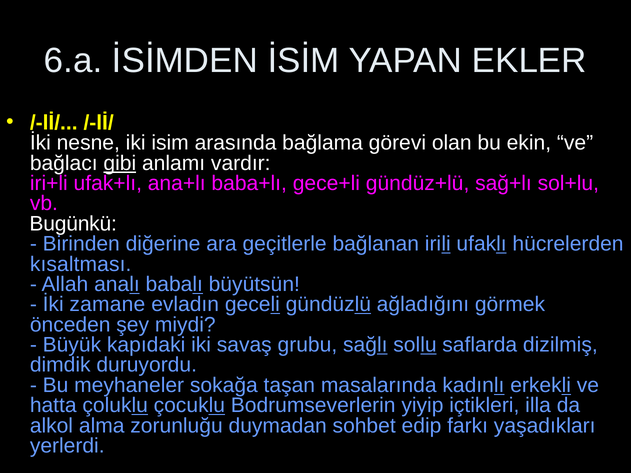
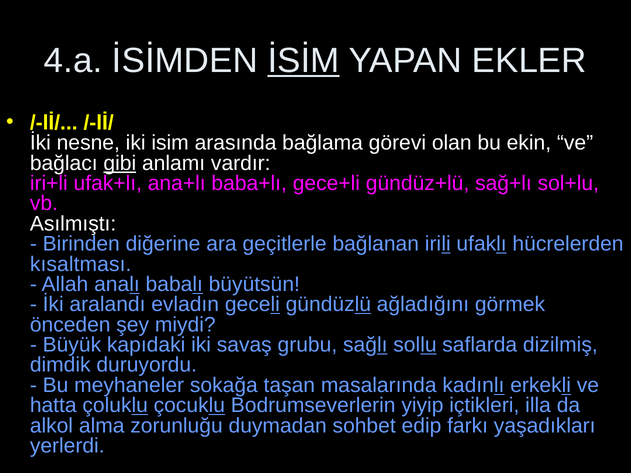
6.a: 6.a -> 4.a (73, 61)
İSİM underline: none -> present (304, 61)
Bugünkü: Bugünkü -> Asılmıştı (73, 224)
zamane: zamane -> aralandı (107, 305)
